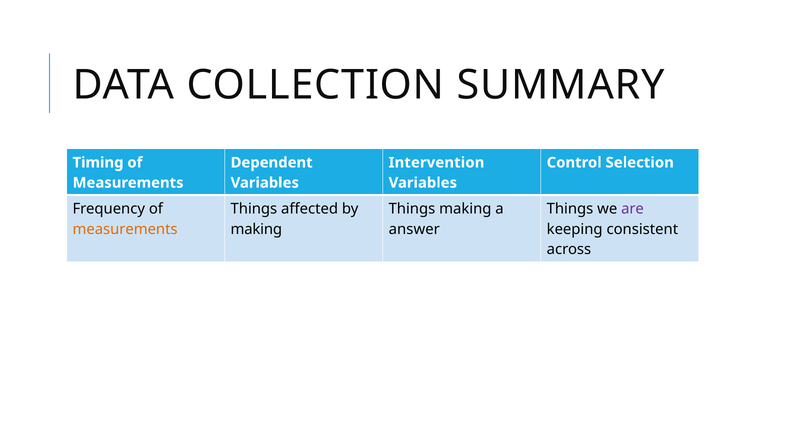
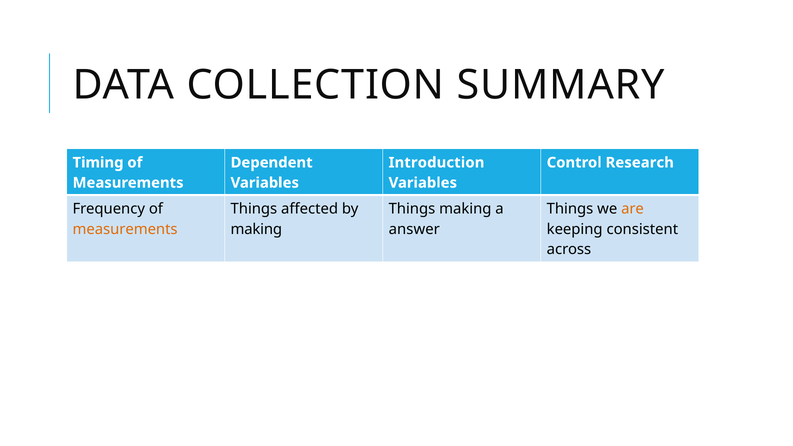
Intervention: Intervention -> Introduction (437, 163)
Selection: Selection -> Research (640, 163)
are colour: purple -> orange (632, 209)
